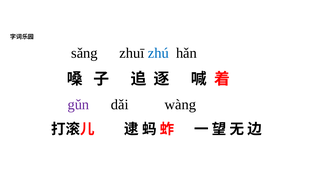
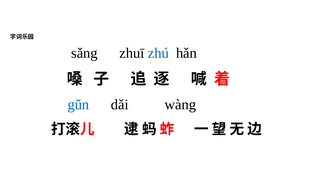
gǔn colour: purple -> blue (78, 104)
